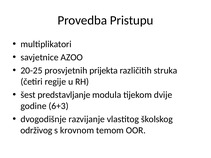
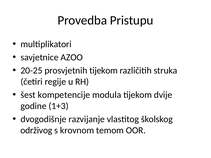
prosvjetnih prijekta: prijekta -> tijekom (104, 71)
predstavljanje: predstavljanje -> kompetencije (64, 95)
6+3: 6+3 -> 1+3 (59, 106)
